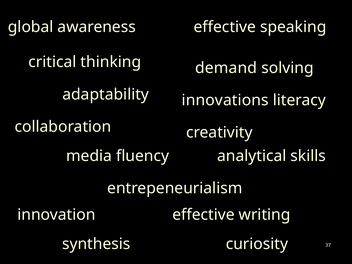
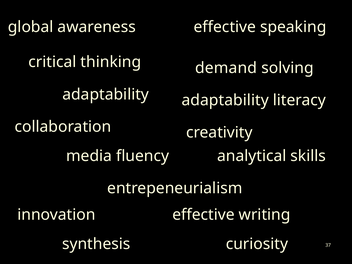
innovations: innovations -> adaptability (225, 100)
